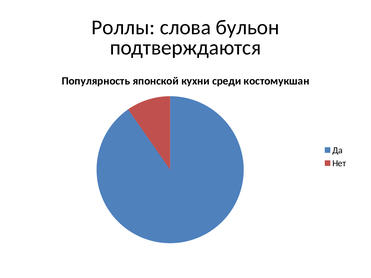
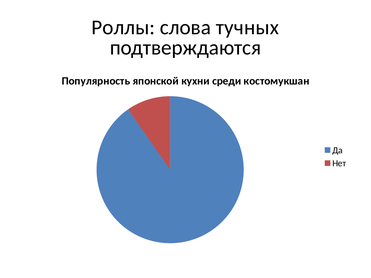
бульон: бульон -> тучных (247, 27)
